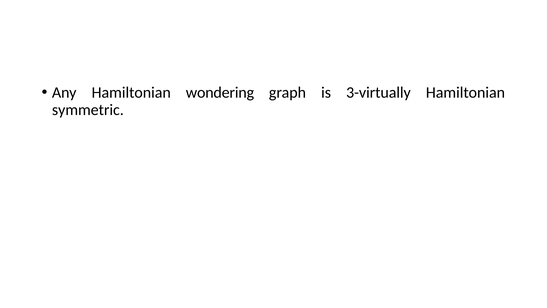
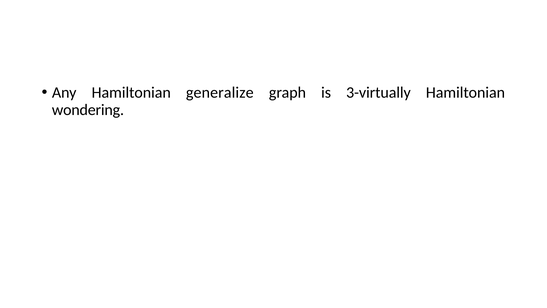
wondering: wondering -> generalize (220, 92)
symmetric: symmetric -> wondering (88, 110)
